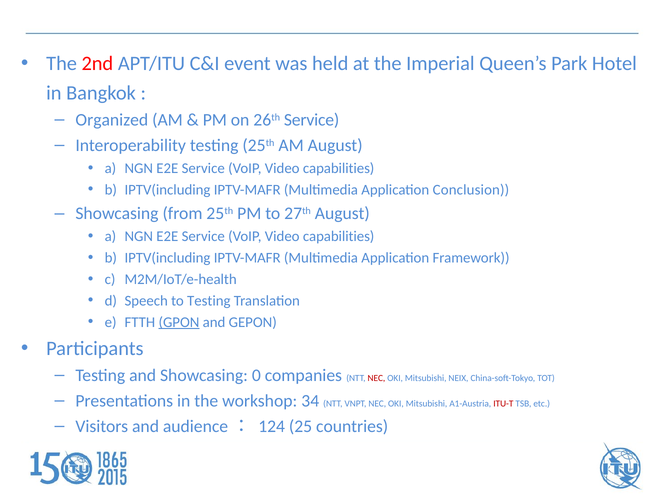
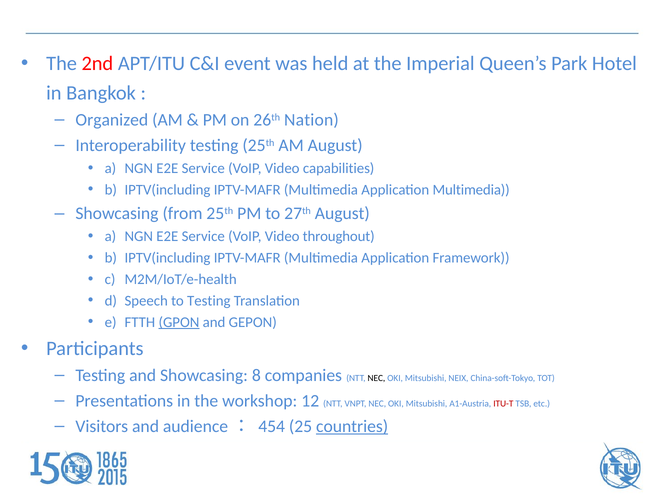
26th Service: Service -> Nation (311, 120)
Application Conclusion: Conclusion -> Multimedia (471, 190)
capabilities: capabilities -> throughout (339, 236)
0: 0 -> 8 (256, 375)
NEC colour: red -> black (376, 378)
34: 34 -> 12 (310, 401)
124: 124 -> 454 (272, 426)
countries underline: none -> present (352, 426)
